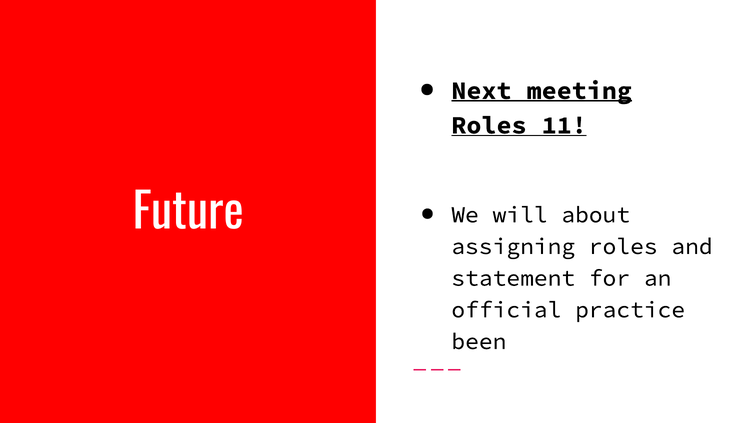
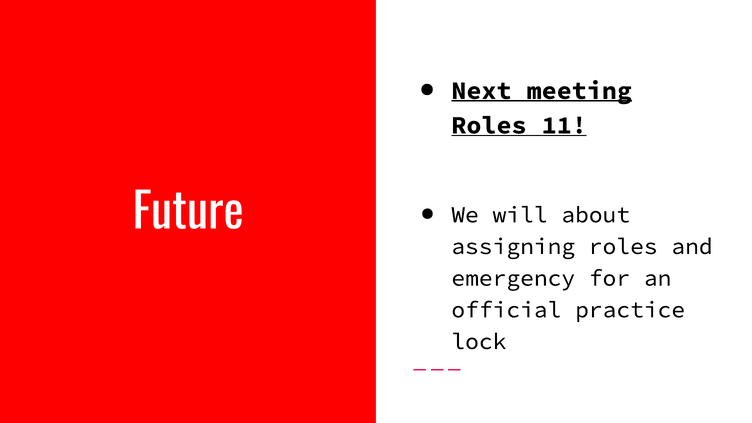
statement: statement -> emergency (513, 278)
been: been -> lock (479, 341)
